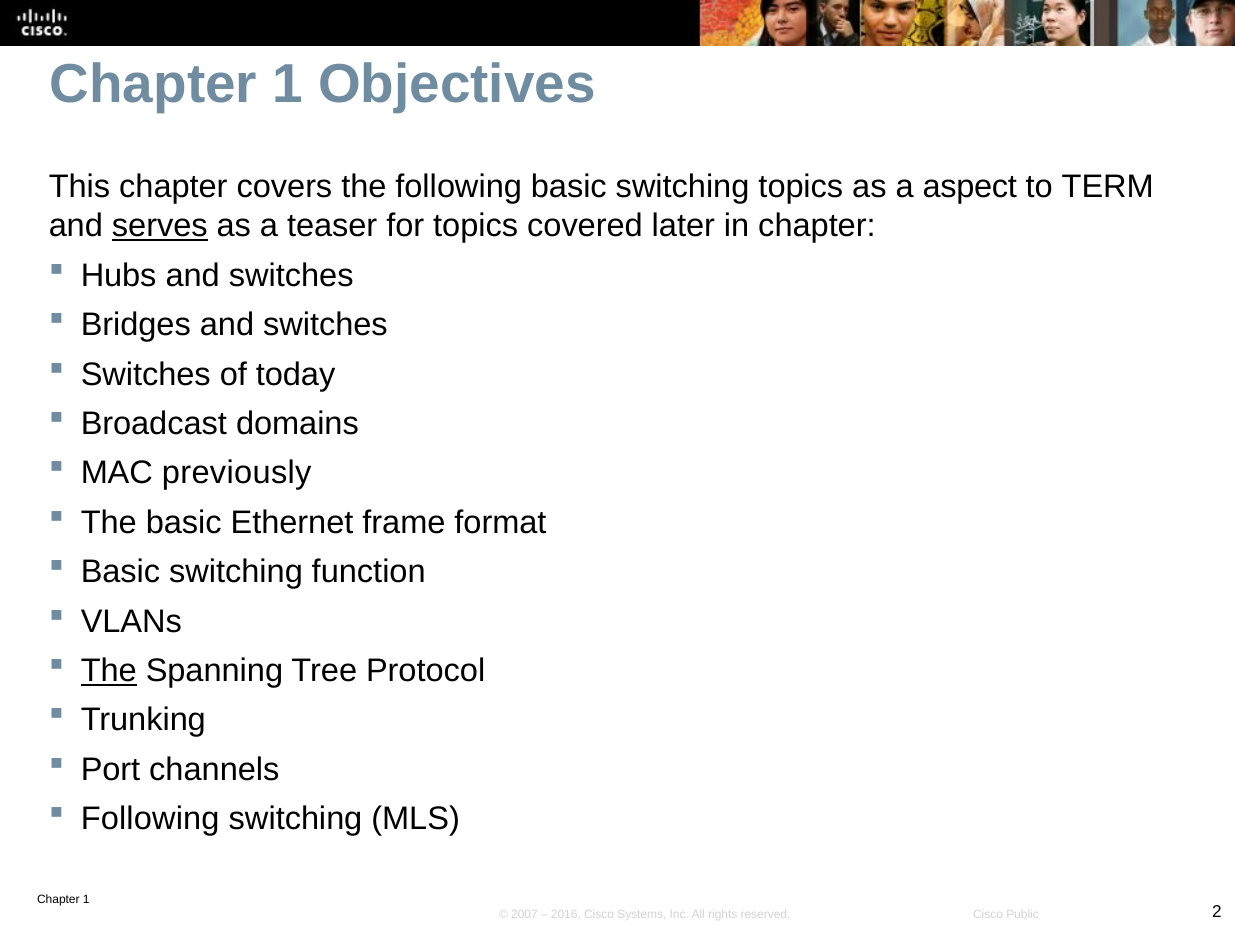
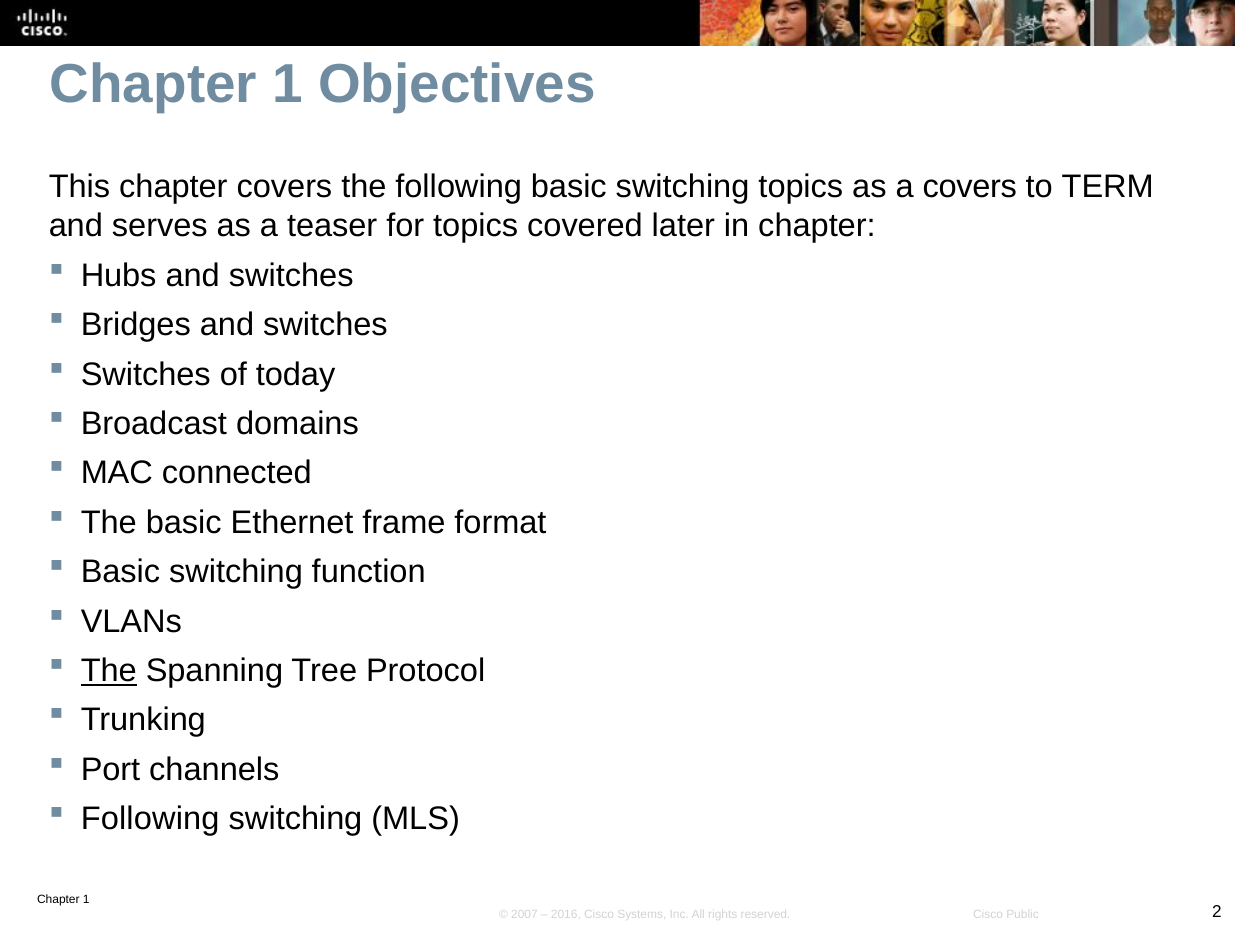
a aspect: aspect -> covers (970, 187)
serves underline: present -> none (160, 226)
previously: previously -> connected (237, 473)
